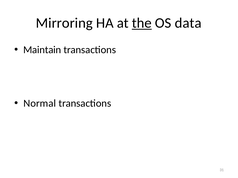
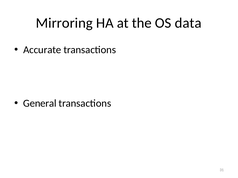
the underline: present -> none (142, 23)
Maintain: Maintain -> Accurate (42, 50)
Normal: Normal -> General (40, 104)
